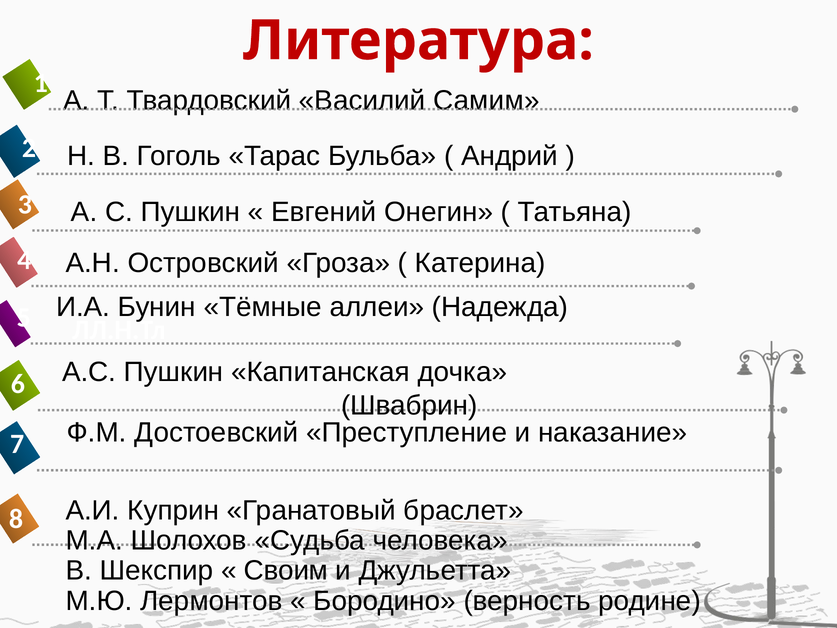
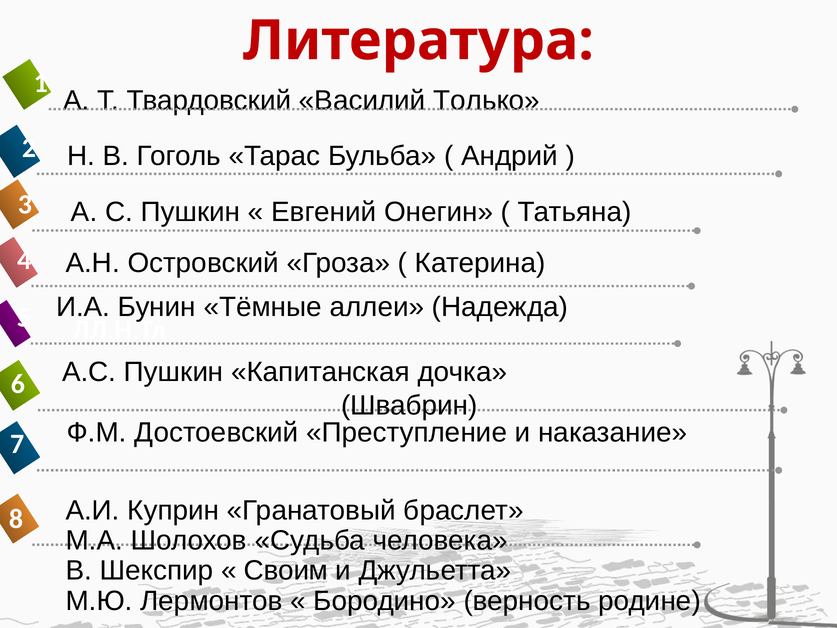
Самим: Самим -> Только (487, 100)
